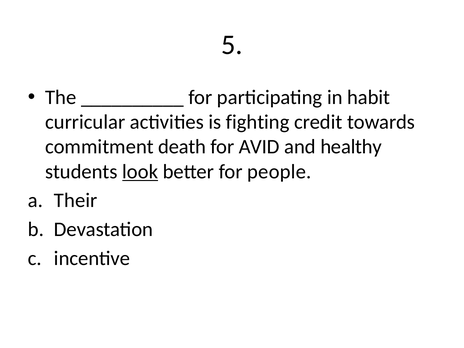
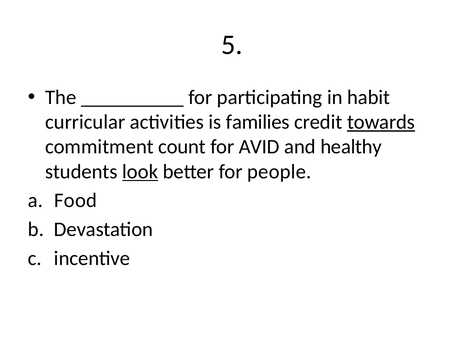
fighting: fighting -> families (258, 122)
towards underline: none -> present (381, 122)
death: death -> count (182, 147)
Their: Their -> Food (76, 200)
